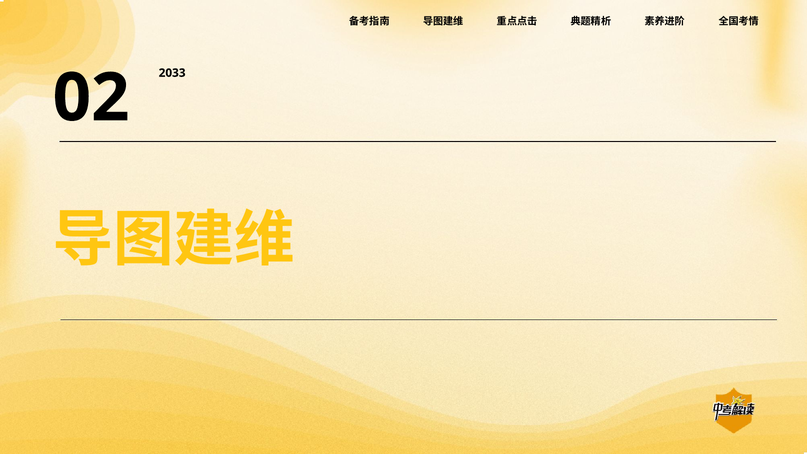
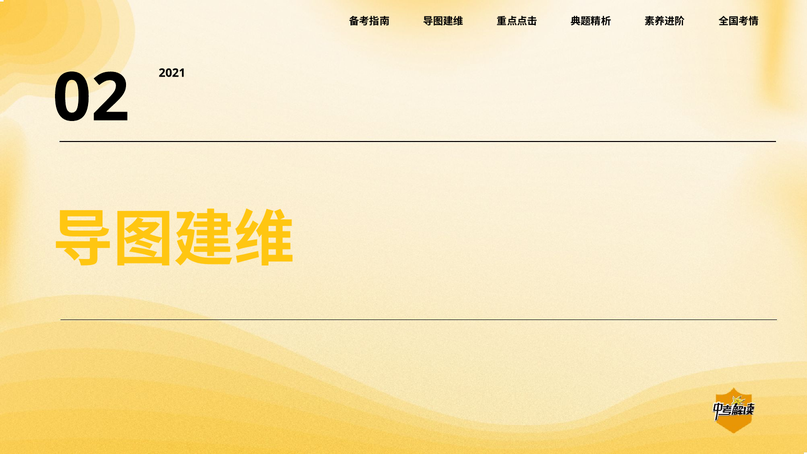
2033: 2033 -> 2021 (172, 73)
